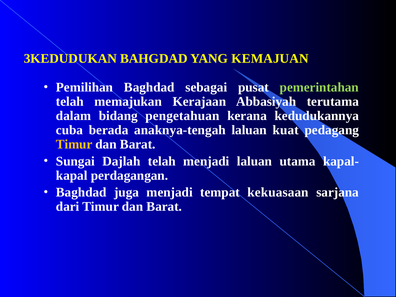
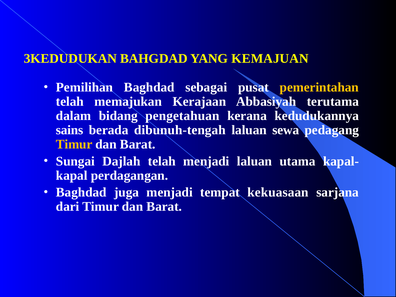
pemerintahan colour: light green -> yellow (319, 87)
cuba: cuba -> sains (70, 130)
anaknya-tengah: anaknya-tengah -> dibunuh-tengah (180, 130)
kuat: kuat -> sewa (286, 130)
